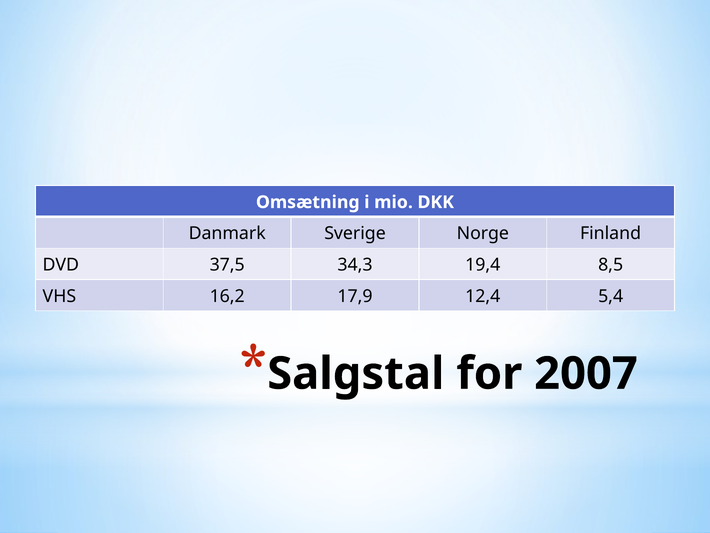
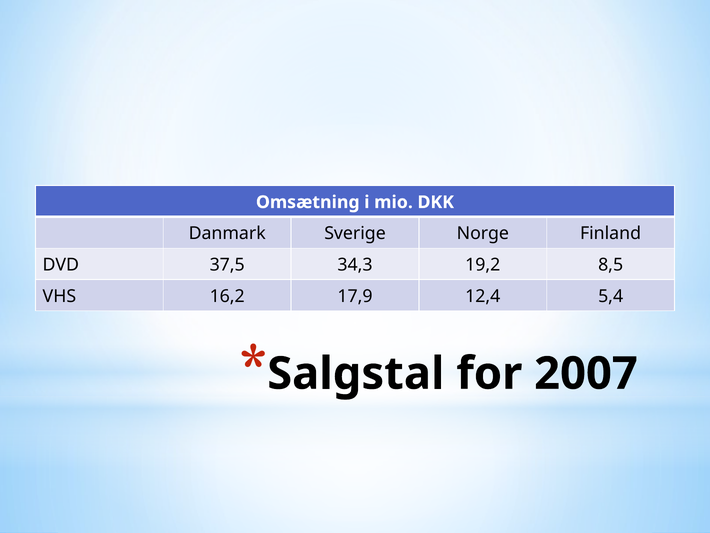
19,4: 19,4 -> 19,2 (483, 265)
